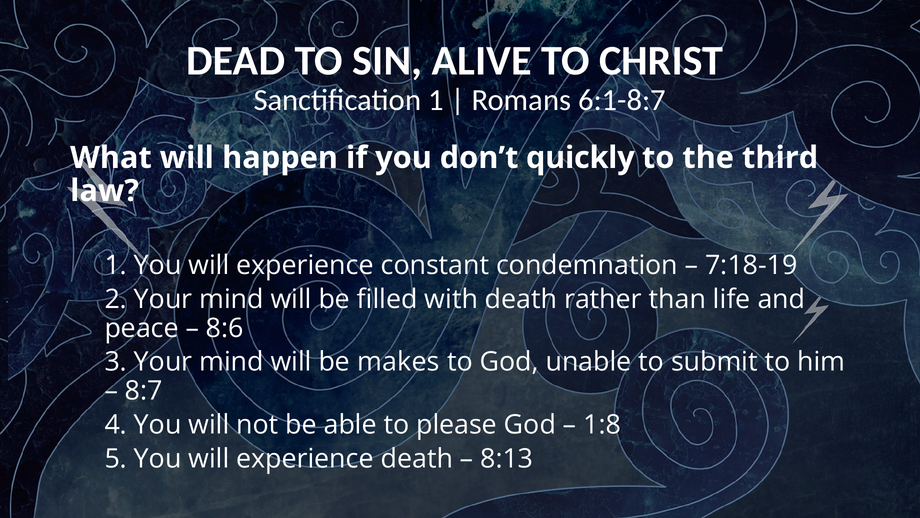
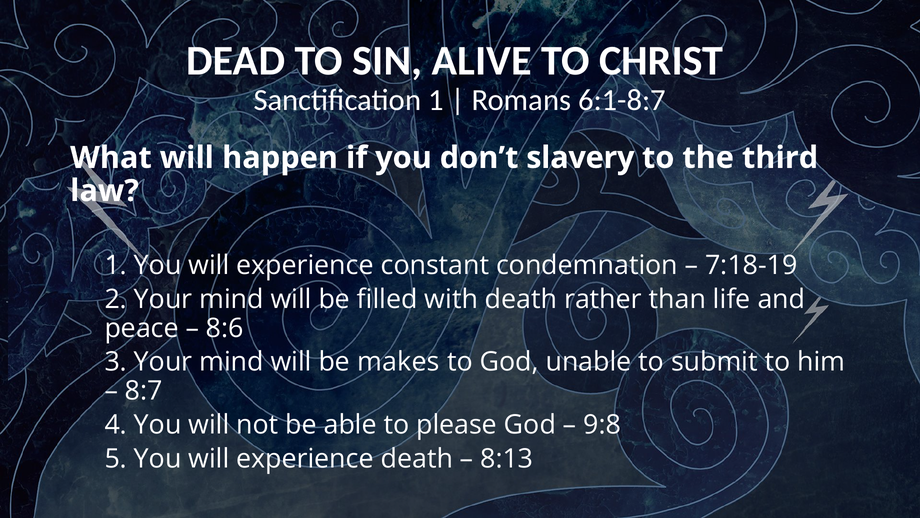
quickly: quickly -> slavery (580, 158)
1:8: 1:8 -> 9:8 (602, 424)
